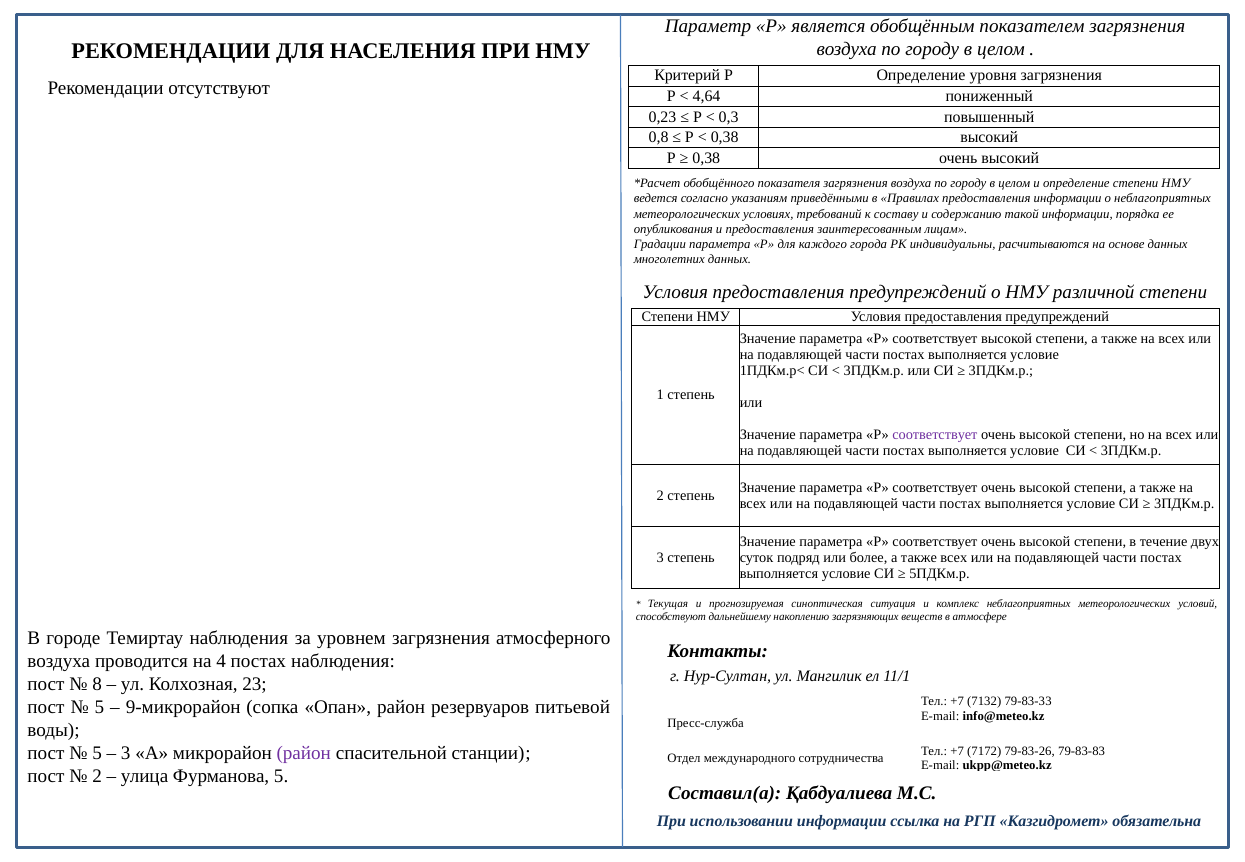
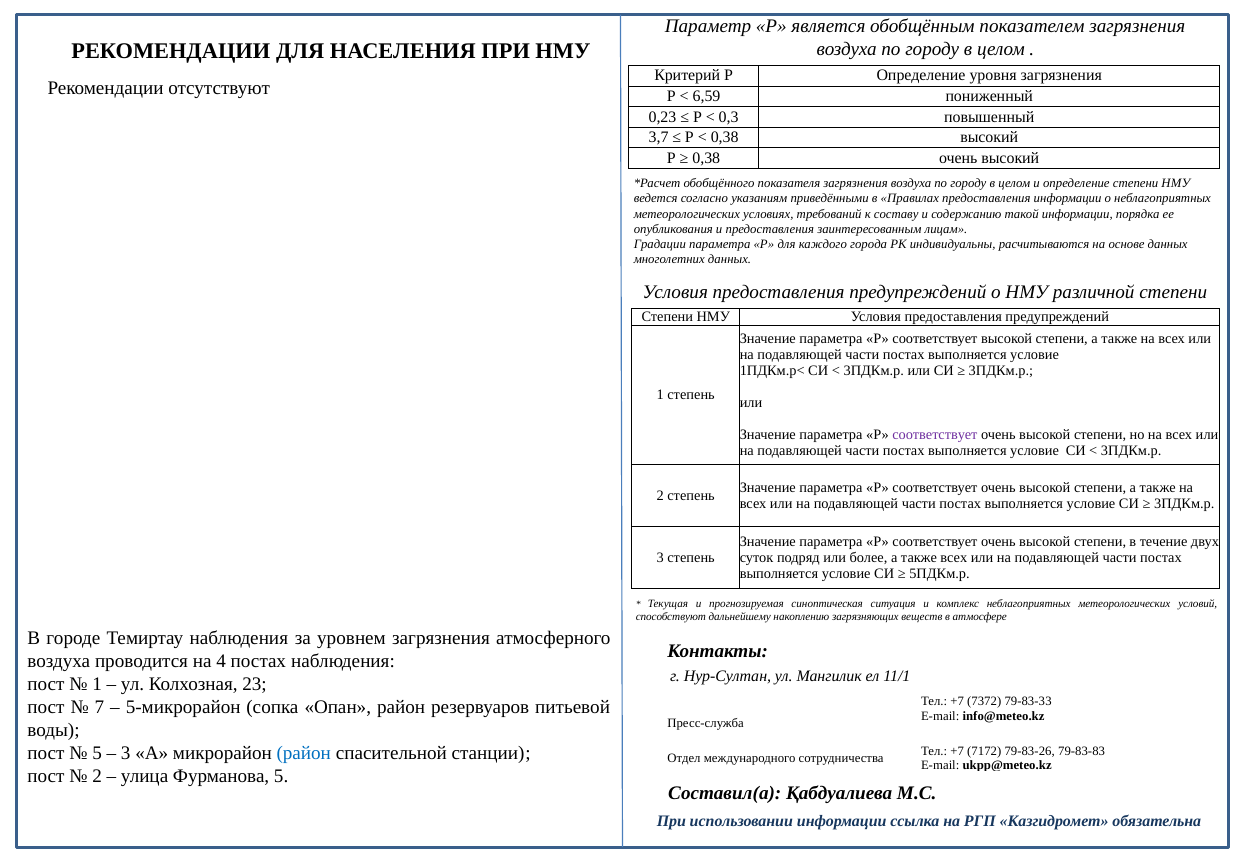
4,64: 4,64 -> 6,59 (707, 96)
0,8: 0,8 -> 3,7 (659, 137)
8: 8 -> 1 (97, 684)
7132: 7132 -> 7372 (984, 702)
5: 5 -> 7 (99, 707)
9-микрорайон: 9-микрорайон -> 5-микрорайон (183, 707)
район colour: purple -> blue (304, 753)
